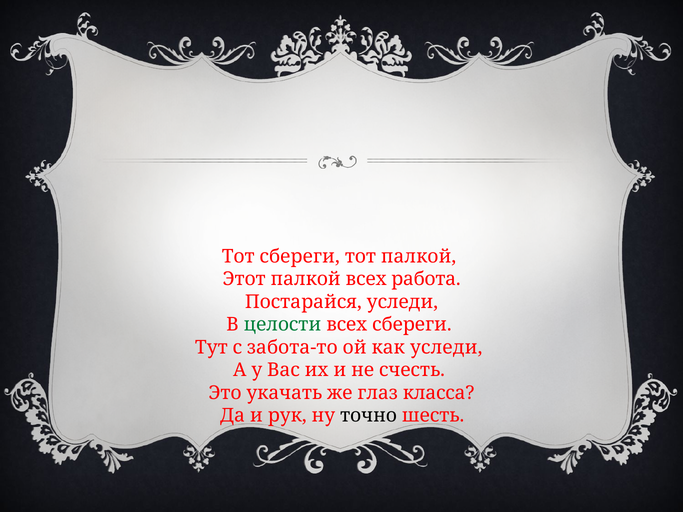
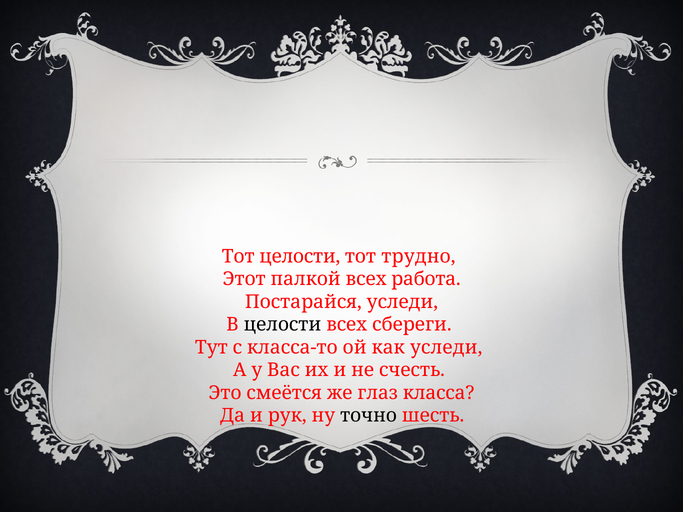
Тот сбереги: сбереги -> целости (300, 256)
тот палкой: палкой -> трудно (418, 256)
целости colour: green -> black (282, 325)
забота-то: забота-то -> класса-то (292, 347)
укачать: укачать -> смеётся (284, 393)
